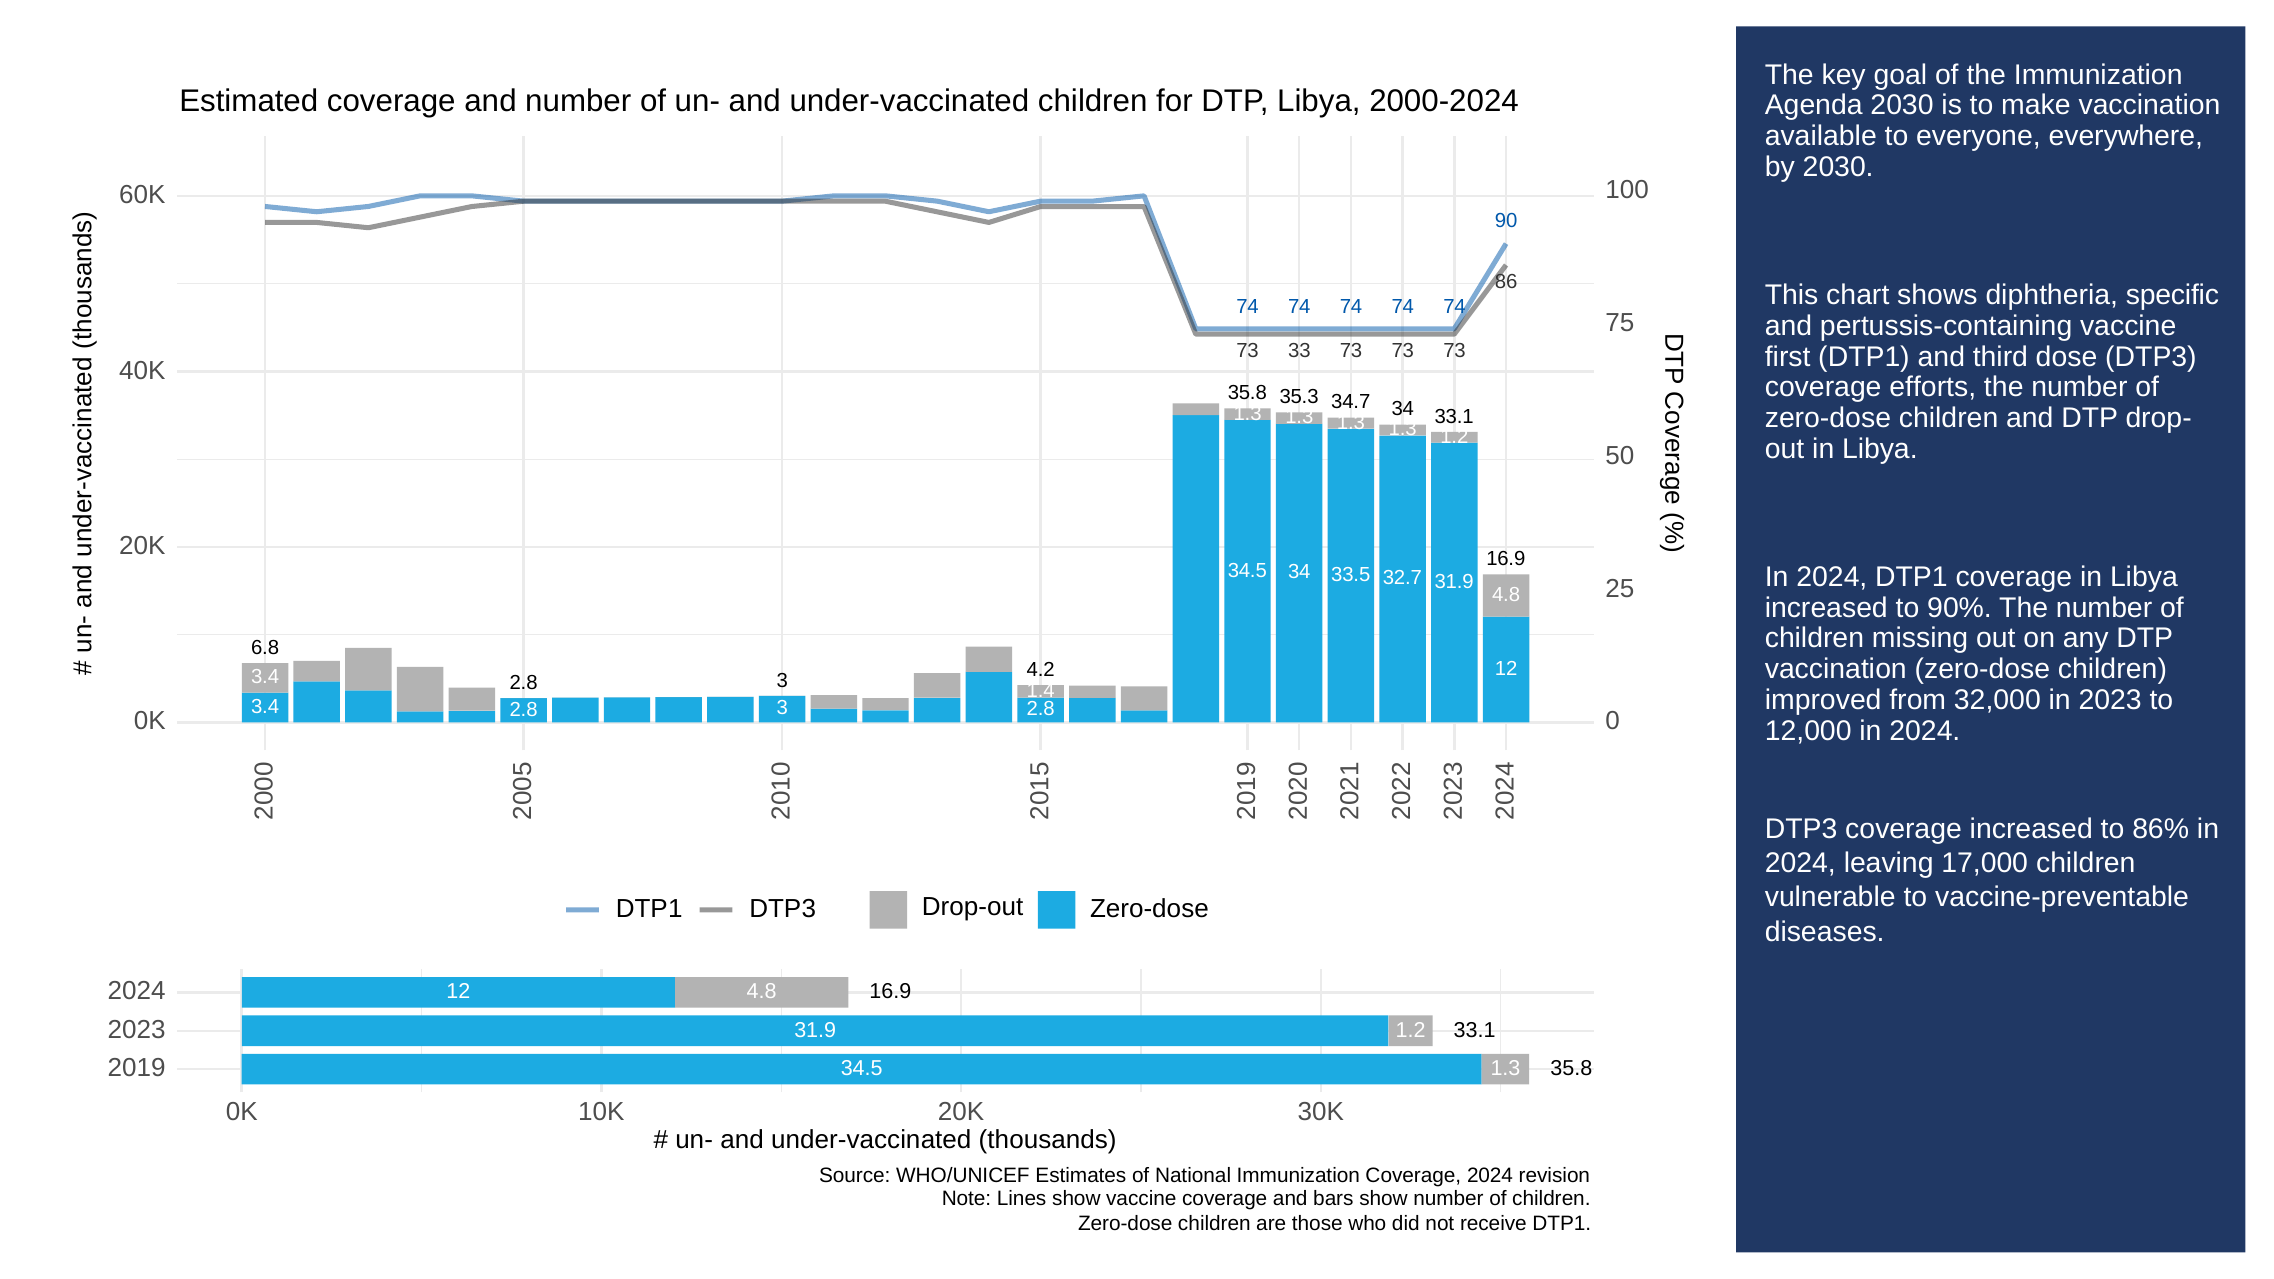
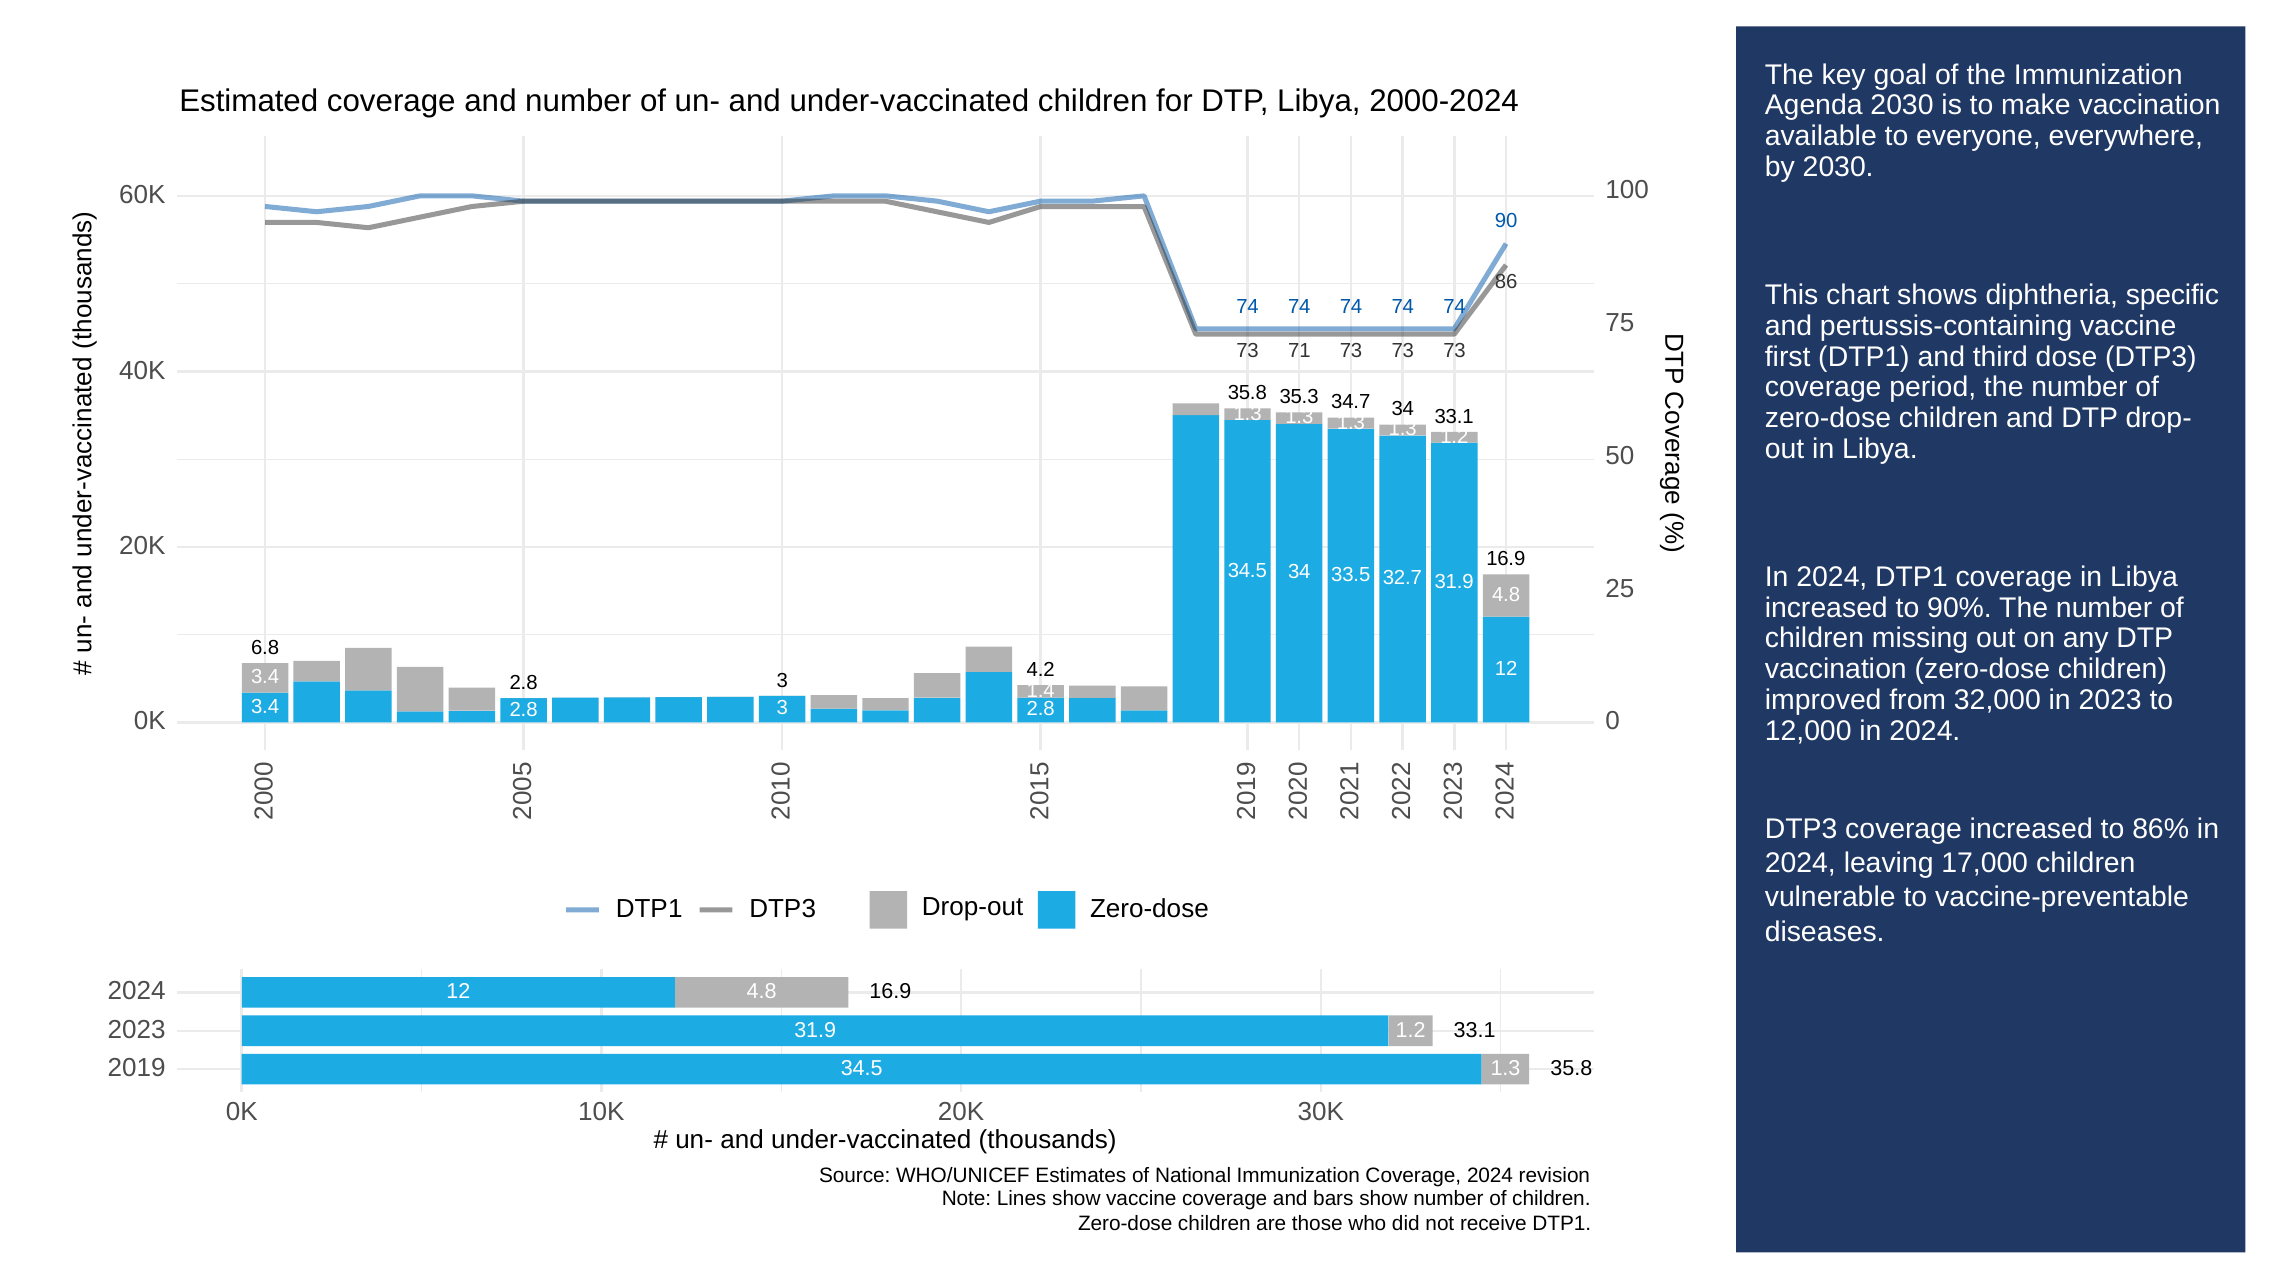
33: 33 -> 71 (1299, 351)
efforts: efforts -> period (1933, 387)
